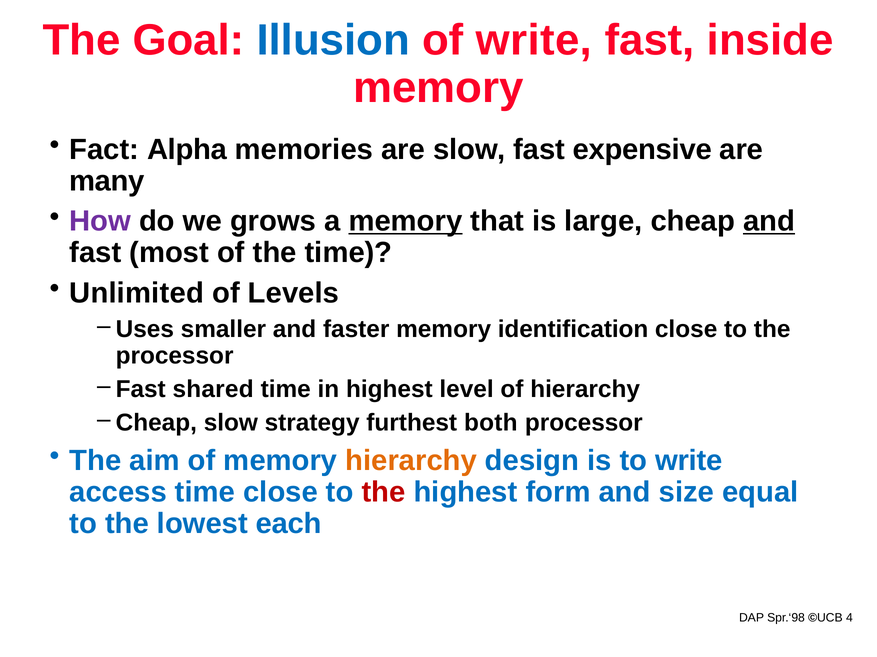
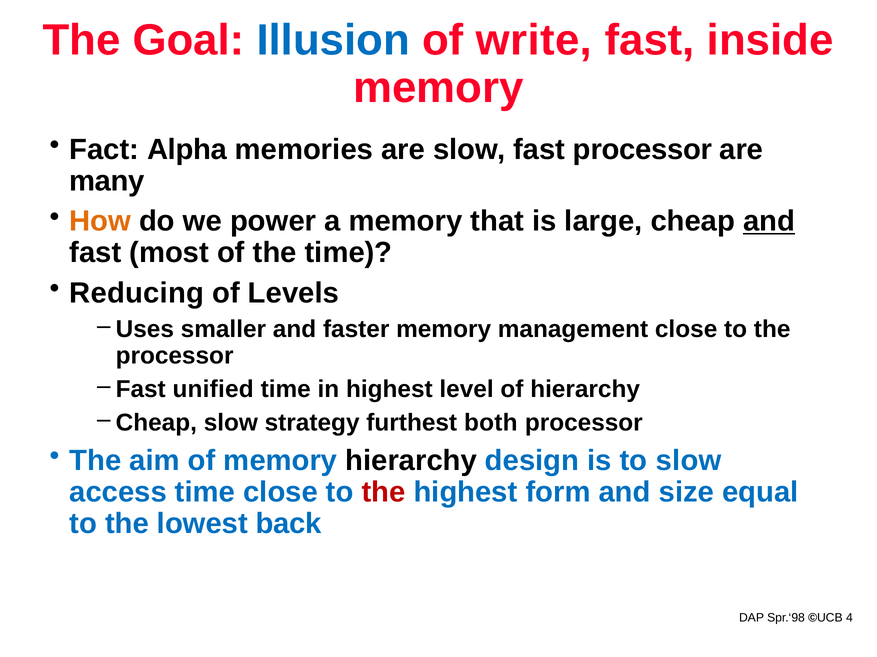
fast expensive: expensive -> processor (642, 150)
How colour: purple -> orange (100, 222)
grows: grows -> power (273, 222)
memory underline: present -> none (405, 222)
Unlimited: Unlimited -> Reducing (137, 293)
identification: identification -> management (573, 330)
shared: shared -> unified (213, 390)
hierarchy colour: orange -> black (411, 461)
to write: write -> slow (689, 461)
each: each -> back (289, 524)
